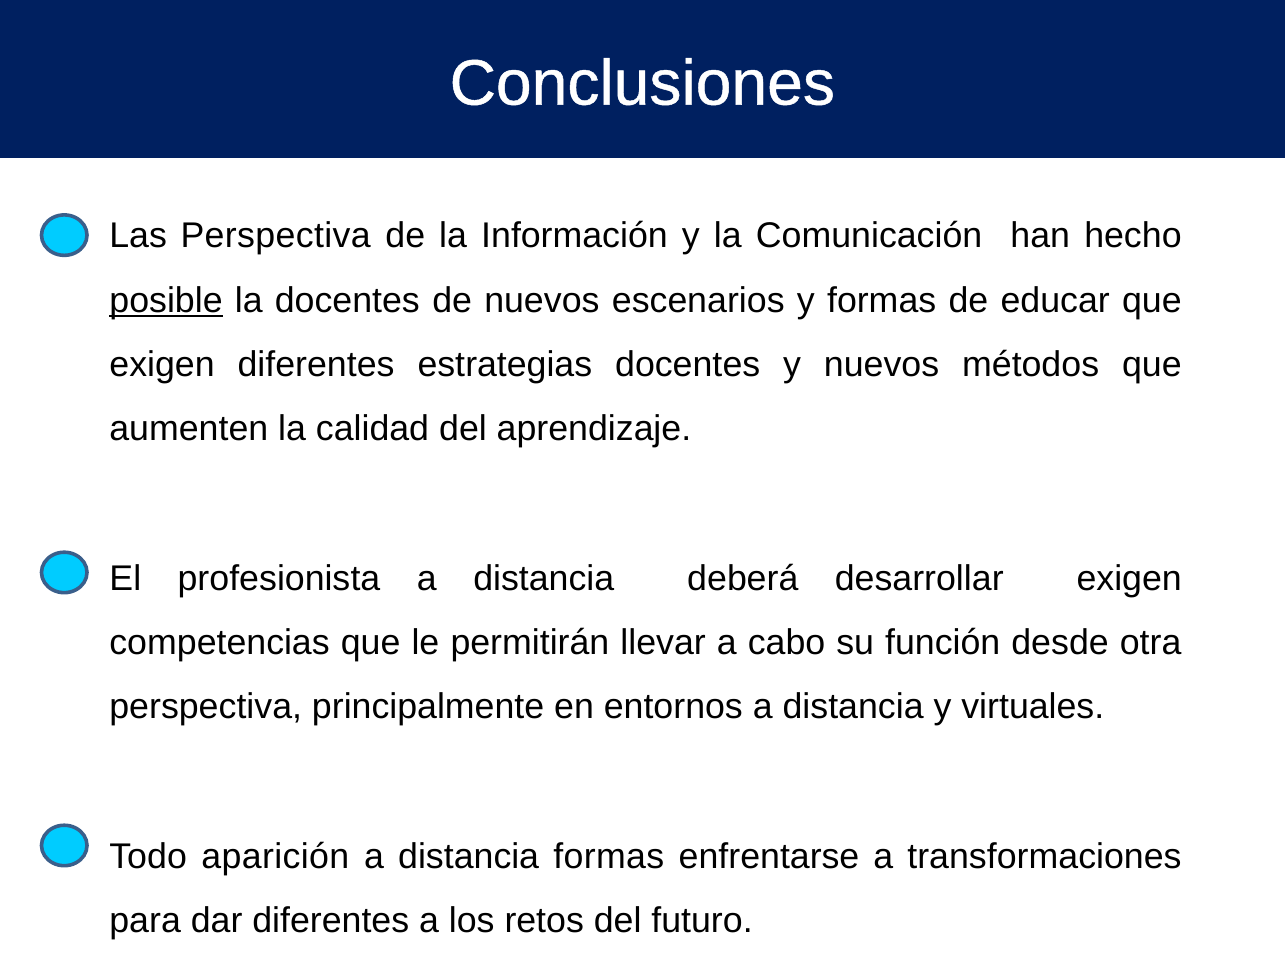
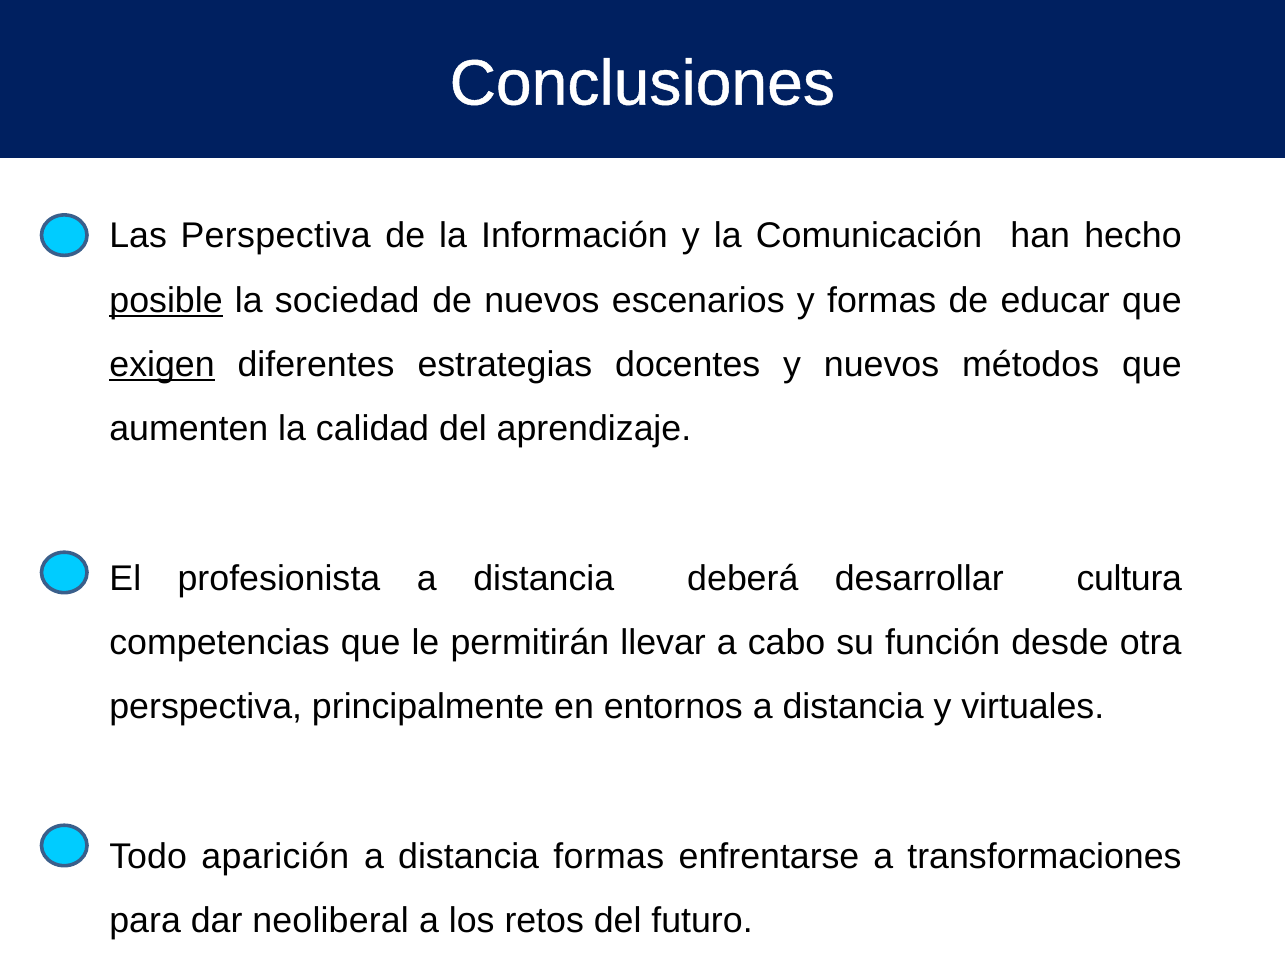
la docentes: docentes -> sociedad (347, 301)
exigen underline: none -> present (162, 365)
desarrollar exigen: exigen -> cultura (1129, 579)
dar diferentes: diferentes -> neoliberal (331, 922)
